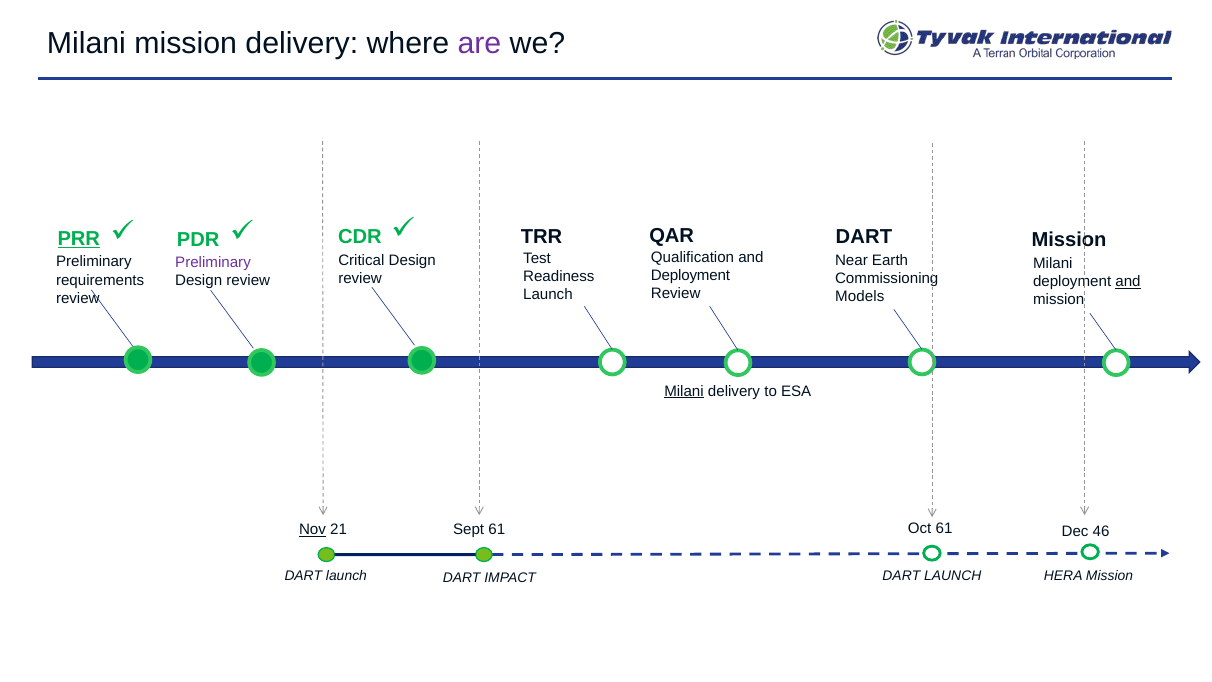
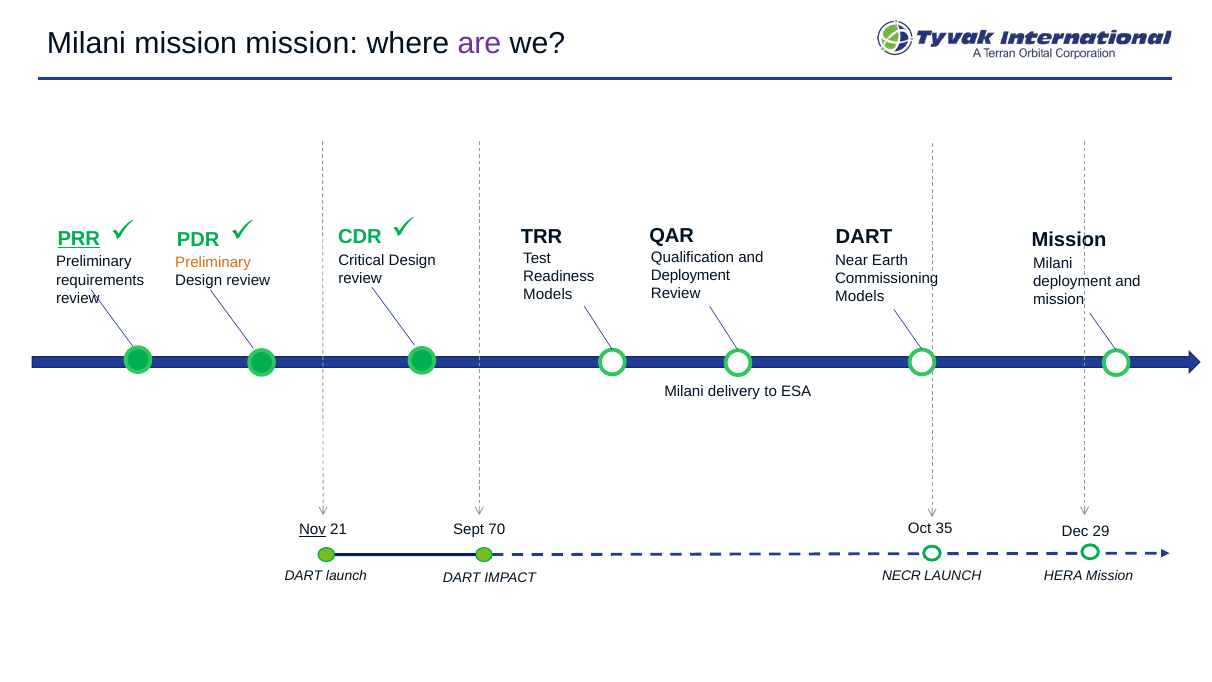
mission delivery: delivery -> mission (302, 44)
Preliminary colour: purple -> orange (213, 263)
and underline: present -> none (1128, 282)
Launch: Launch -> Models (548, 295)
Milani underline: present -> none (684, 391)
Sept 61: 61 -> 70 (497, 530)
Oct 61: 61 -> 35 (944, 528)
46: 46 -> 29 (1101, 532)
IMPACT DART: DART -> NECR (902, 576)
